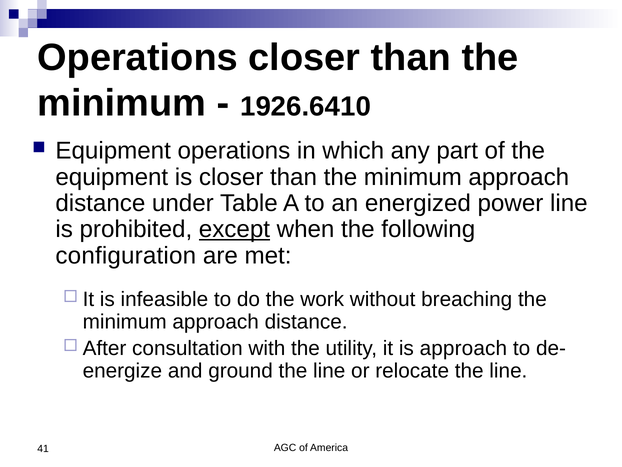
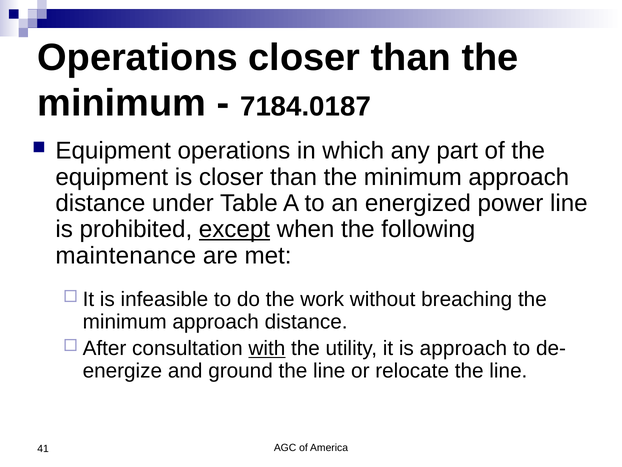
1926.6410: 1926.6410 -> 7184.0187 (306, 107)
configuration: configuration -> maintenance (126, 255)
with underline: none -> present (267, 348)
